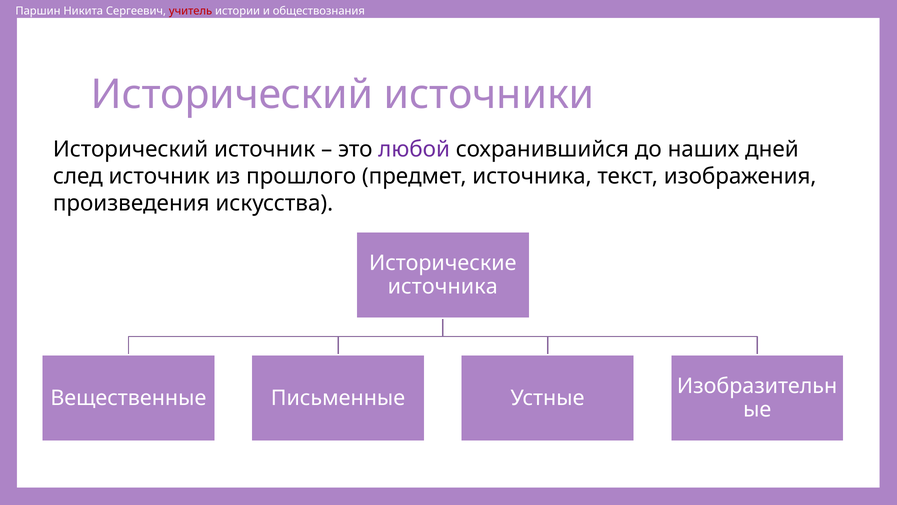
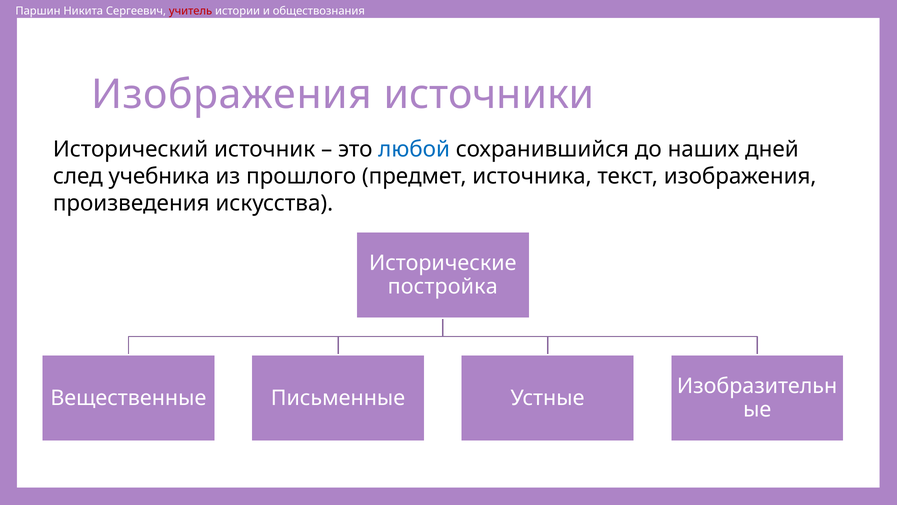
Исторический: Исторический -> Изображения (232, 94)
любой colour: purple -> blue (414, 149)
след источник: источник -> учебника (159, 176)
источника: источника -> постройка (443, 286)
